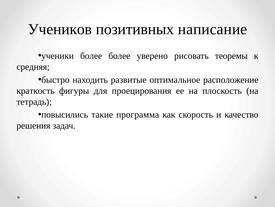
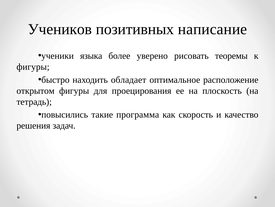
ученики более: более -> языка (91, 56)
средняя: средняя -> фигуры (33, 67)
развитые: развитые -> обладает (129, 79)
краткость: краткость -> открытом (36, 90)
